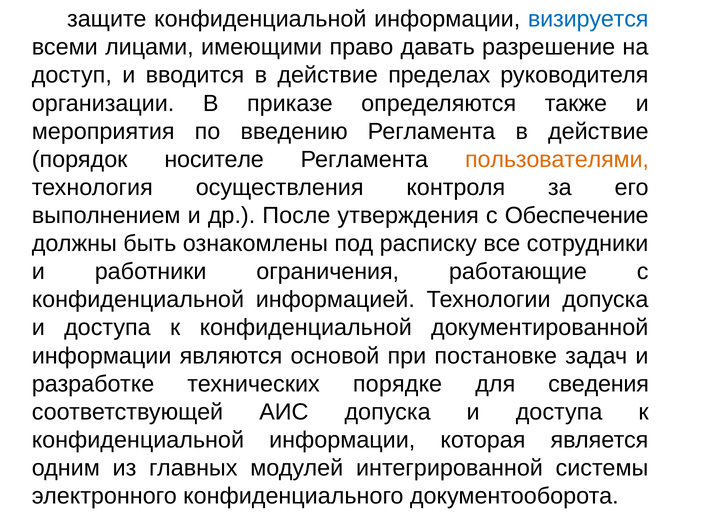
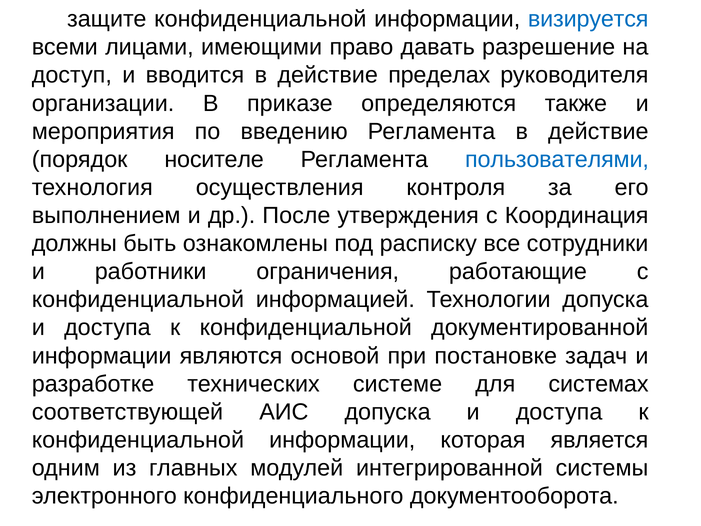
пользователями colour: orange -> blue (557, 159)
Обеспечение: Обеспечение -> Координация (577, 215)
порядке: порядке -> системе (398, 384)
сведения: сведения -> системах (599, 384)
